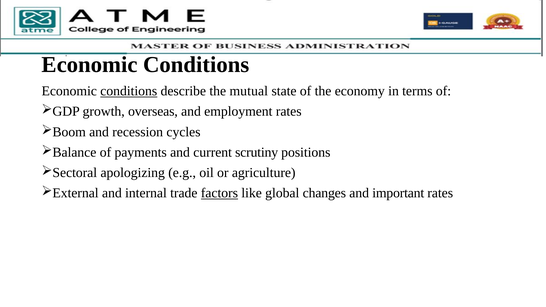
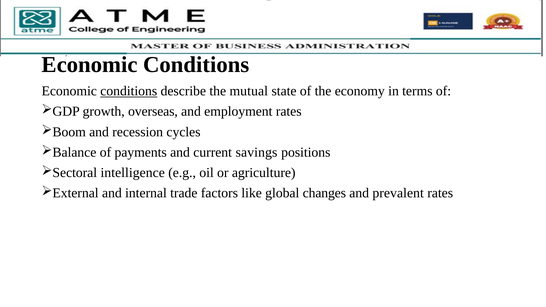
scrutiny: scrutiny -> savings (257, 152)
apologizing: apologizing -> intelligence (133, 173)
factors underline: present -> none (219, 193)
important: important -> prevalent (398, 193)
